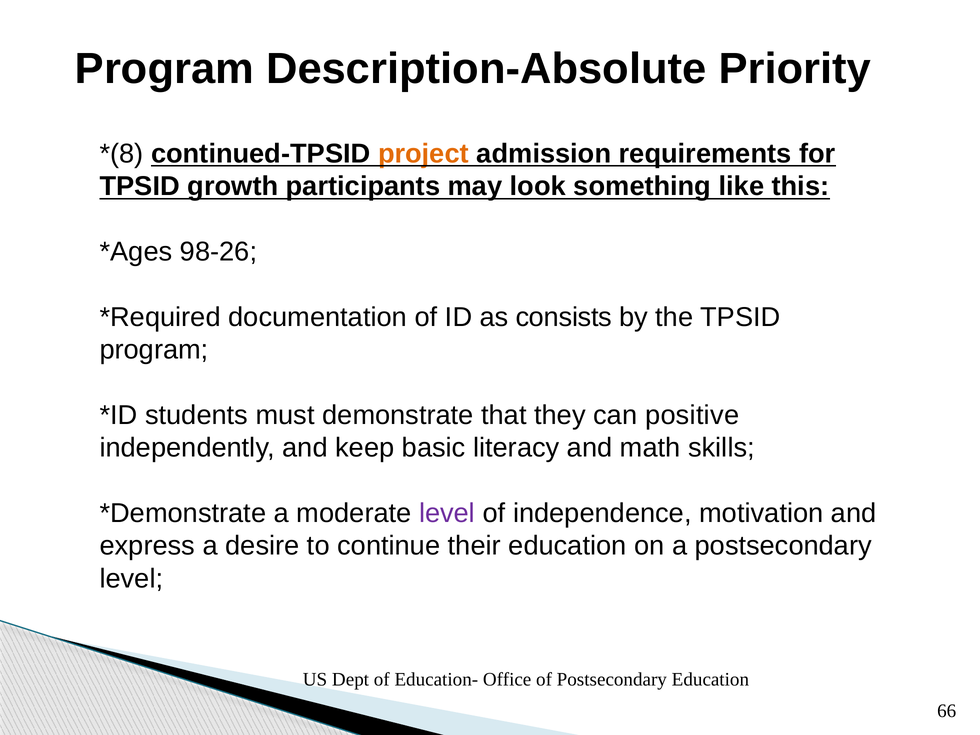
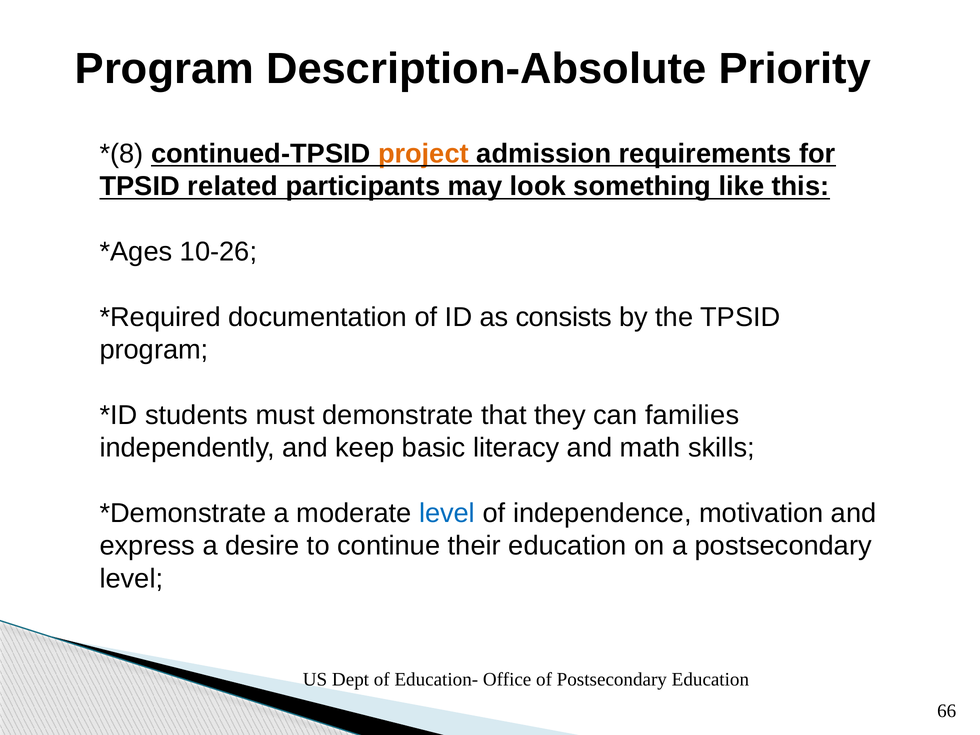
growth: growth -> related (233, 187)
98-26: 98-26 -> 10-26 (219, 252)
positive: positive -> families (692, 415)
level colour: purple -> blue (447, 513)
